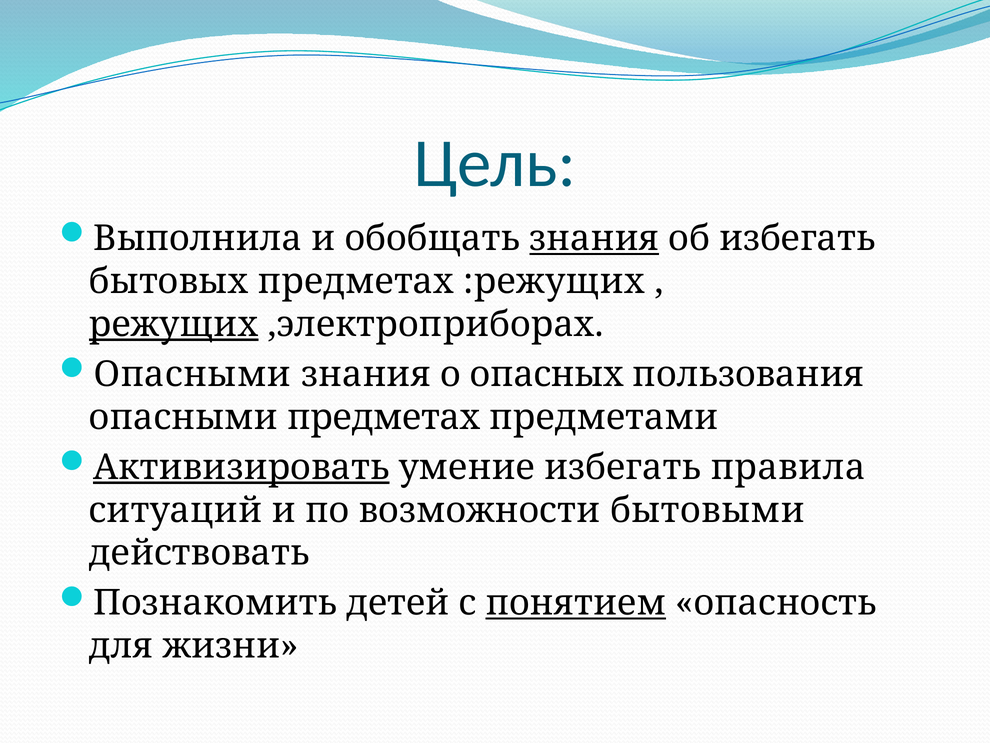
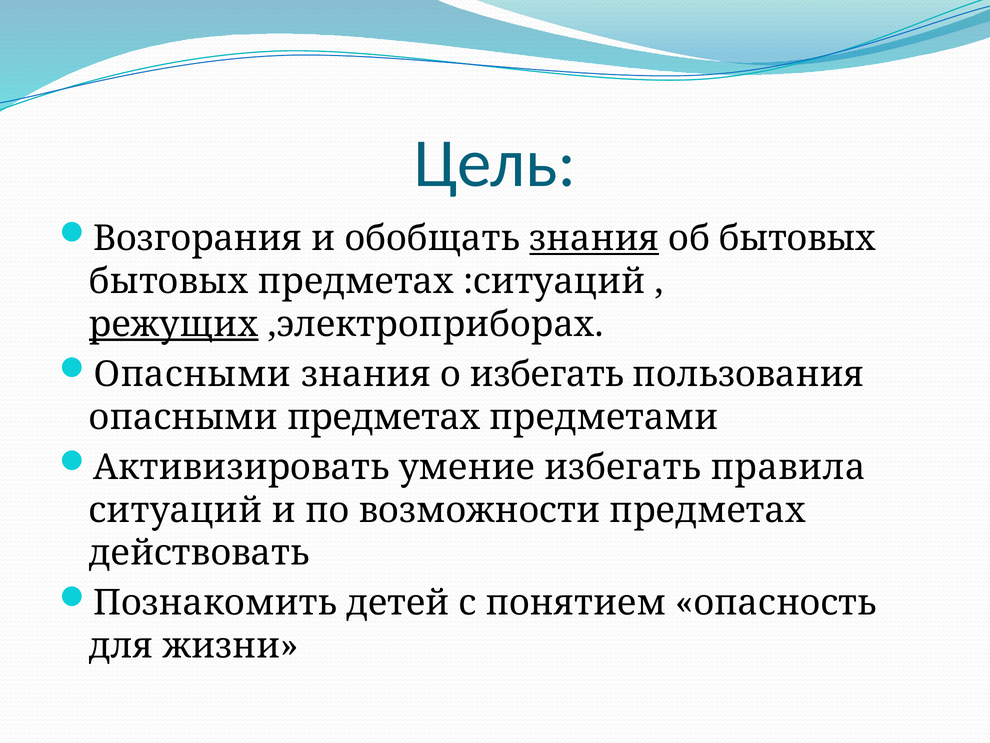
Выполнила: Выполнила -> Возгорания (198, 238)
об избегать: избегать -> бытовых (797, 238)
:режущих: :режущих -> :ситуаций (554, 281)
о опасных: опасных -> избегать (547, 374)
Активизировать underline: present -> none (241, 467)
возможности бытовыми: бытовыми -> предметах (708, 510)
понятием underline: present -> none (576, 603)
